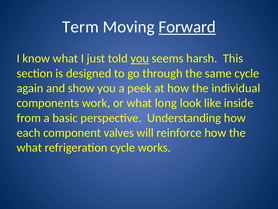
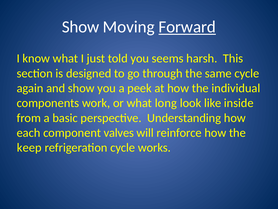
Term: Term -> Show (81, 27)
you underline: present -> none (140, 58)
what: what -> keep (29, 147)
